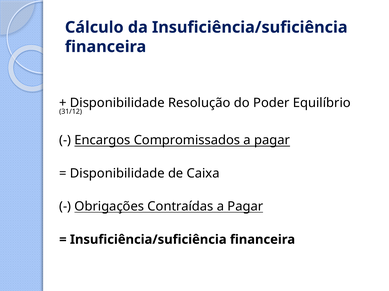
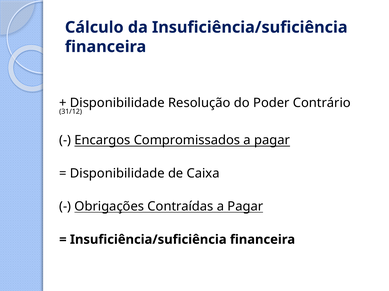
Equilíbrio: Equilíbrio -> Contrário (322, 103)
